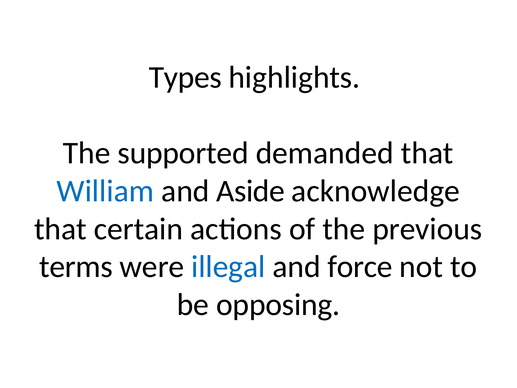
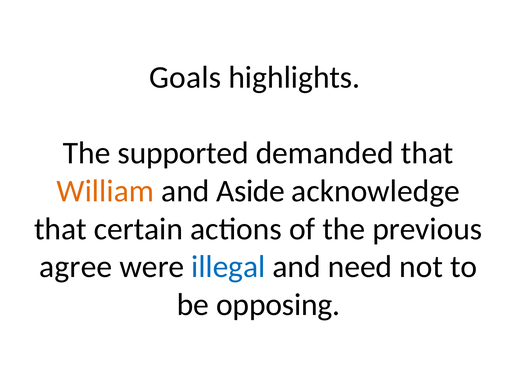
Types: Types -> Goals (185, 77)
William colour: blue -> orange (105, 191)
terms: terms -> agree (76, 267)
force: force -> need (360, 267)
